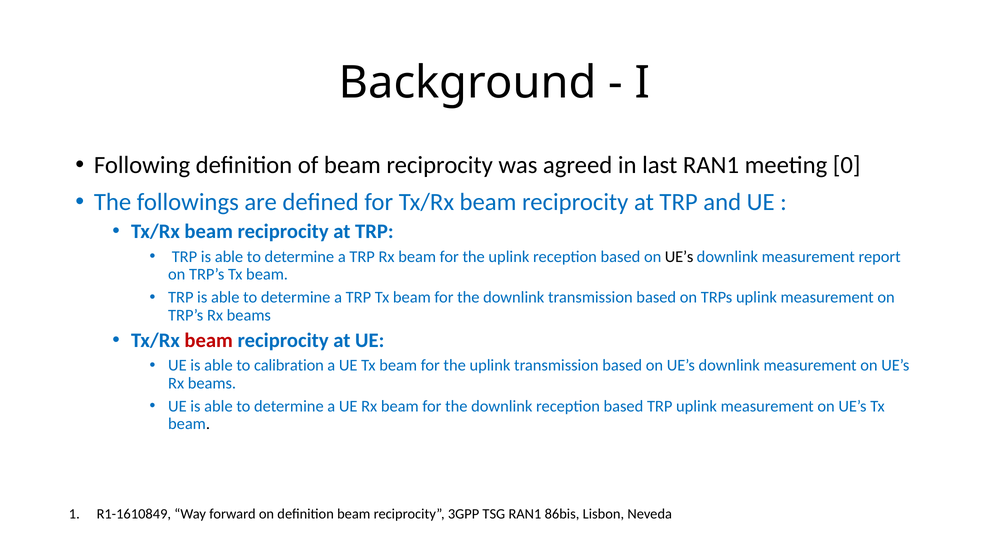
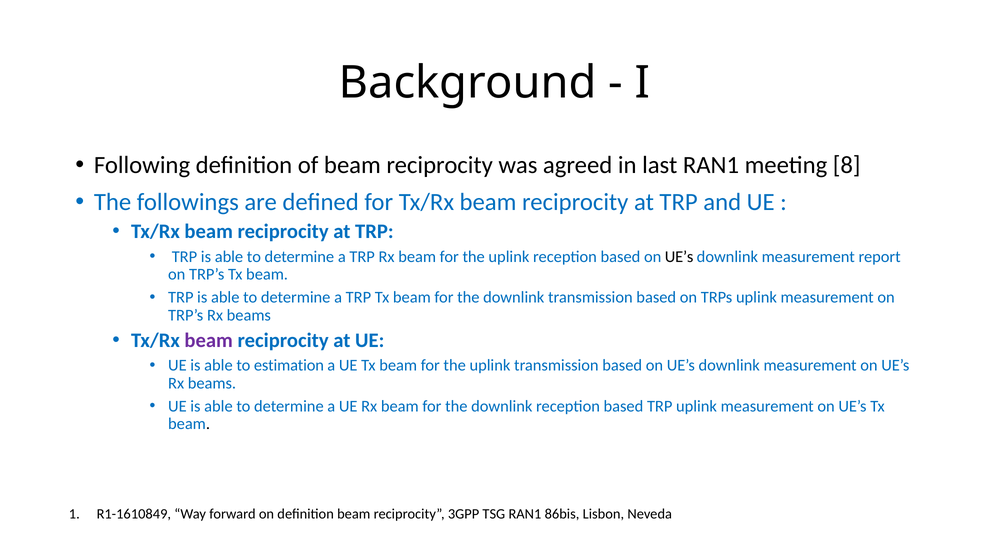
0: 0 -> 8 (847, 165)
beam colour: red -> purple (209, 340)
calibration: calibration -> estimation (289, 366)
